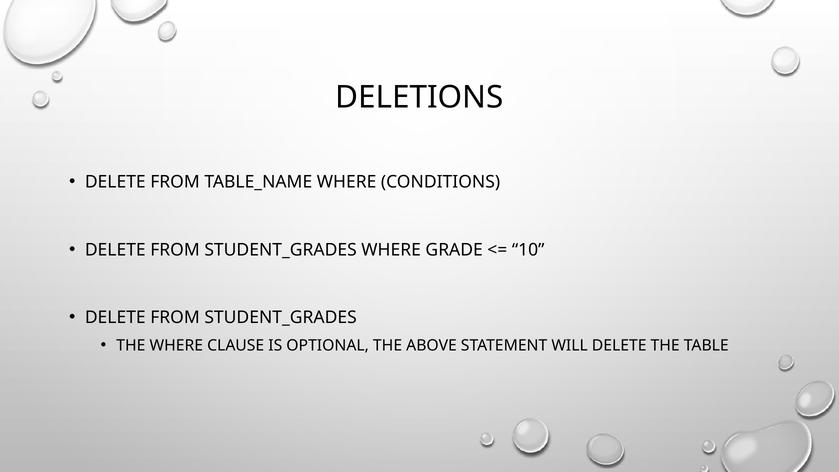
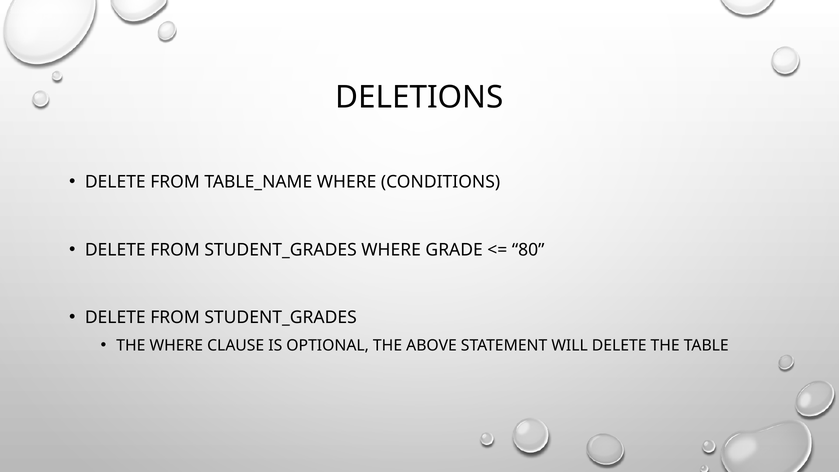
10: 10 -> 80 (528, 250)
